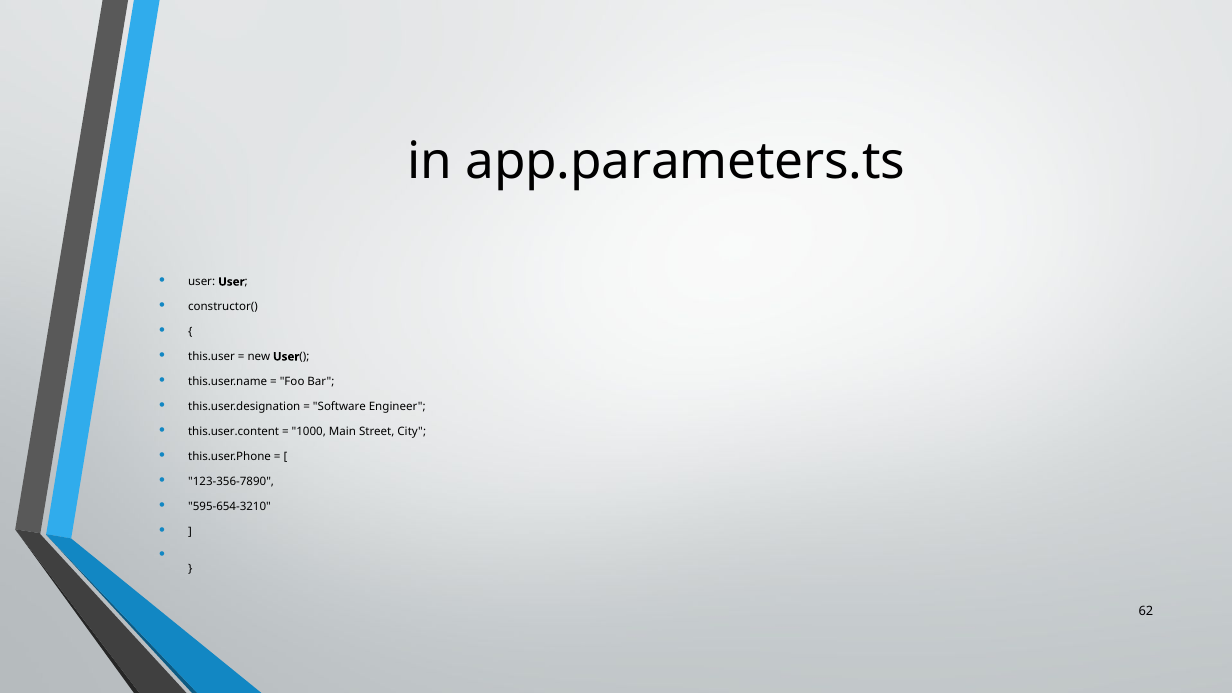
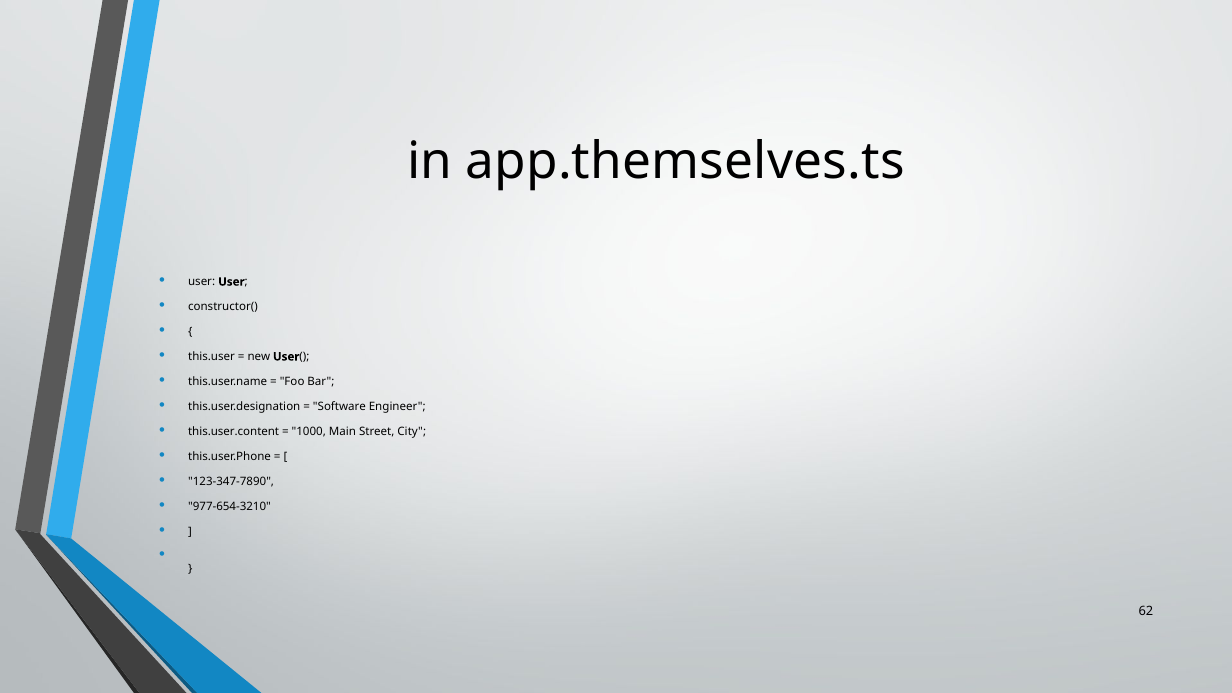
app.parameters.ts: app.parameters.ts -> app.themselves.ts (685, 161)
123-356-7890: 123-356-7890 -> 123-347-7890 (231, 481)
595-654-3210: 595-654-3210 -> 977-654-3210 (230, 506)
